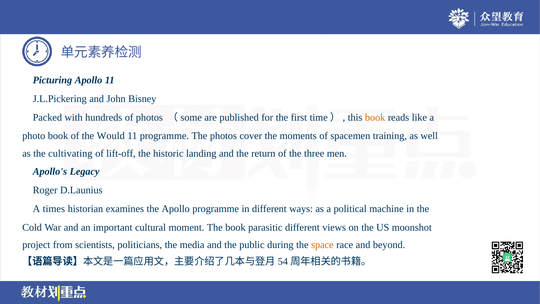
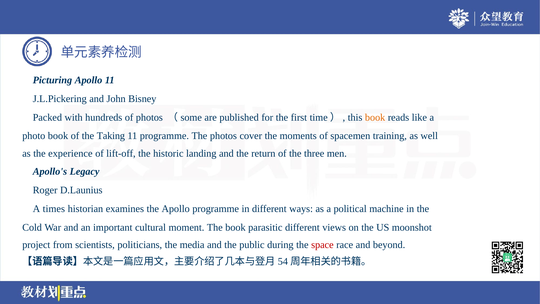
Would: Would -> Taking (111, 136)
cultivating: cultivating -> experience (70, 153)
space colour: orange -> red (322, 245)
